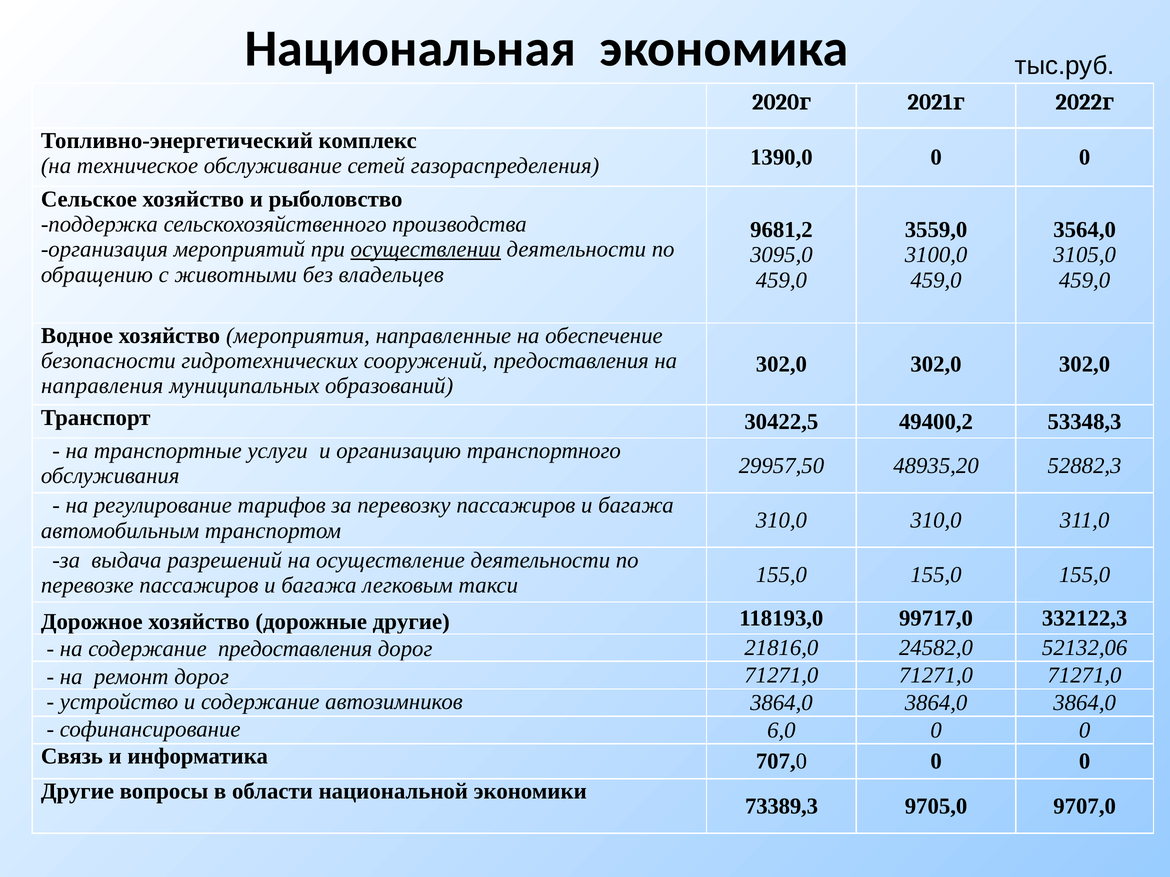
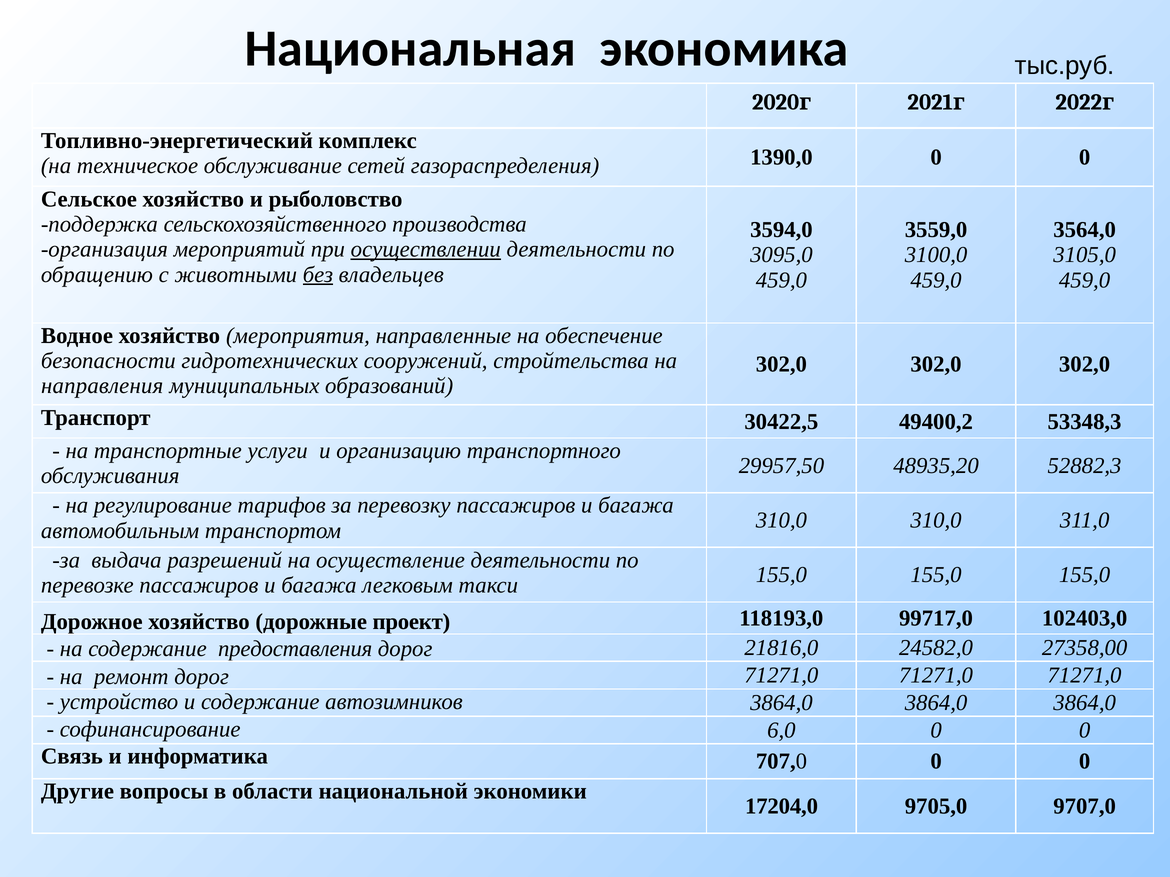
9681,2: 9681,2 -> 3594,0 (781, 230)
без underline: none -> present (318, 275)
сооружений предоставления: предоставления -> стройтельства (571, 361)
дорожные другие: другие -> проект (411, 622)
332122,3: 332122,3 -> 102403,0 (1085, 618)
52132,06: 52132,06 -> 27358,00 (1085, 648)
73389,3: 73389,3 -> 17204,0 (782, 807)
